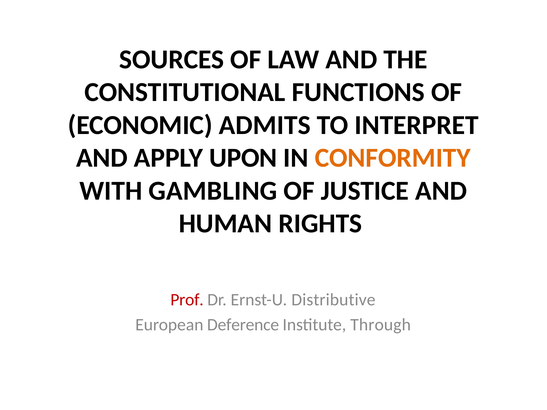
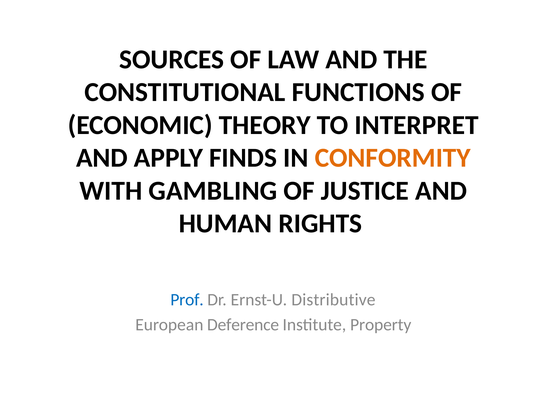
ADMITS: ADMITS -> THEORY (265, 125)
UPON: UPON -> FINDS (243, 158)
Prof colour: red -> blue (187, 300)
Through: Through -> Property (381, 325)
